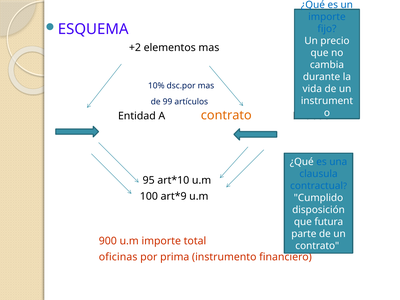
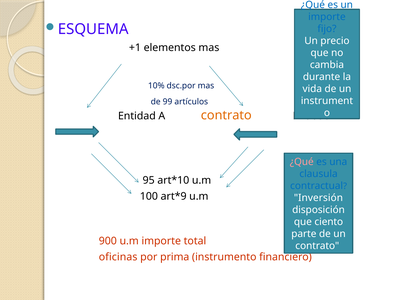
+2: +2 -> +1 (135, 48)
¿Qué colour: white -> pink (302, 162)
Cumplido: Cumplido -> Inversión (318, 198)
futura: futura -> ciento (329, 222)
